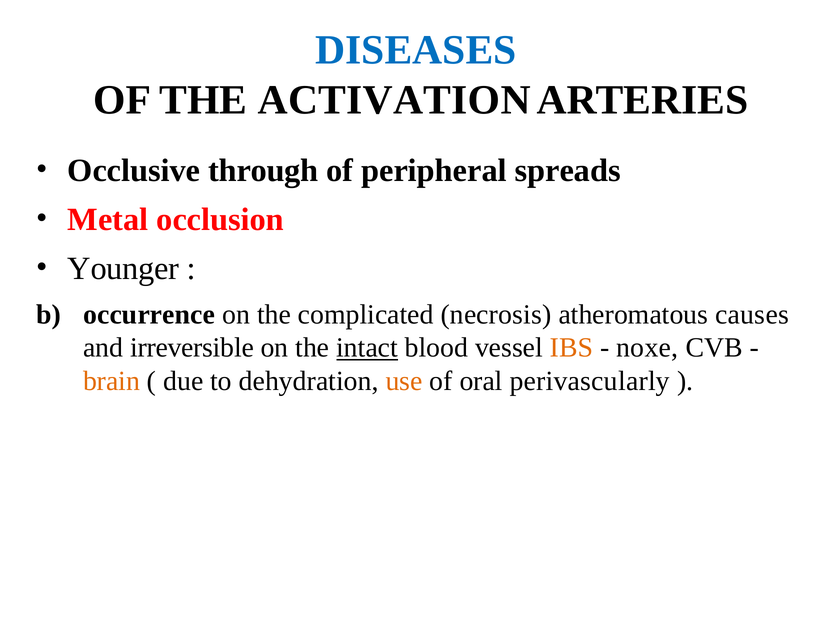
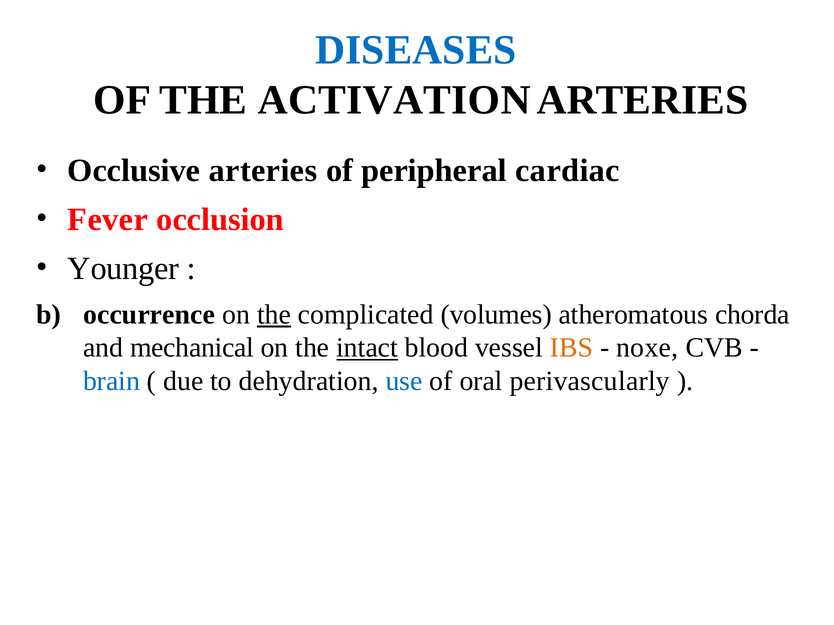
Occlusive through: through -> arteries (263, 171)
spreads: spreads -> cardiac (568, 171)
Metal: Metal -> Fever (108, 220)
the underline: none -> present (274, 315)
necrosis: necrosis -> volumes (496, 315)
causes: causes -> chorda (752, 315)
irreversible: irreversible -> mechanical (192, 348)
brain colour: orange -> blue (112, 381)
use colour: orange -> blue (404, 381)
